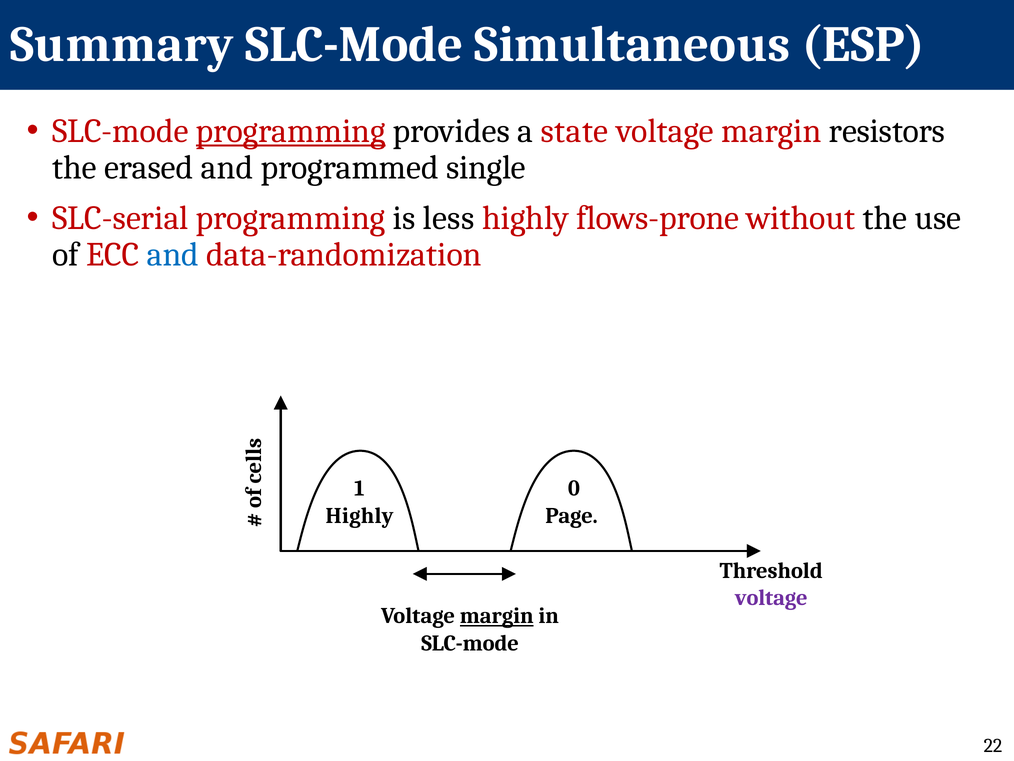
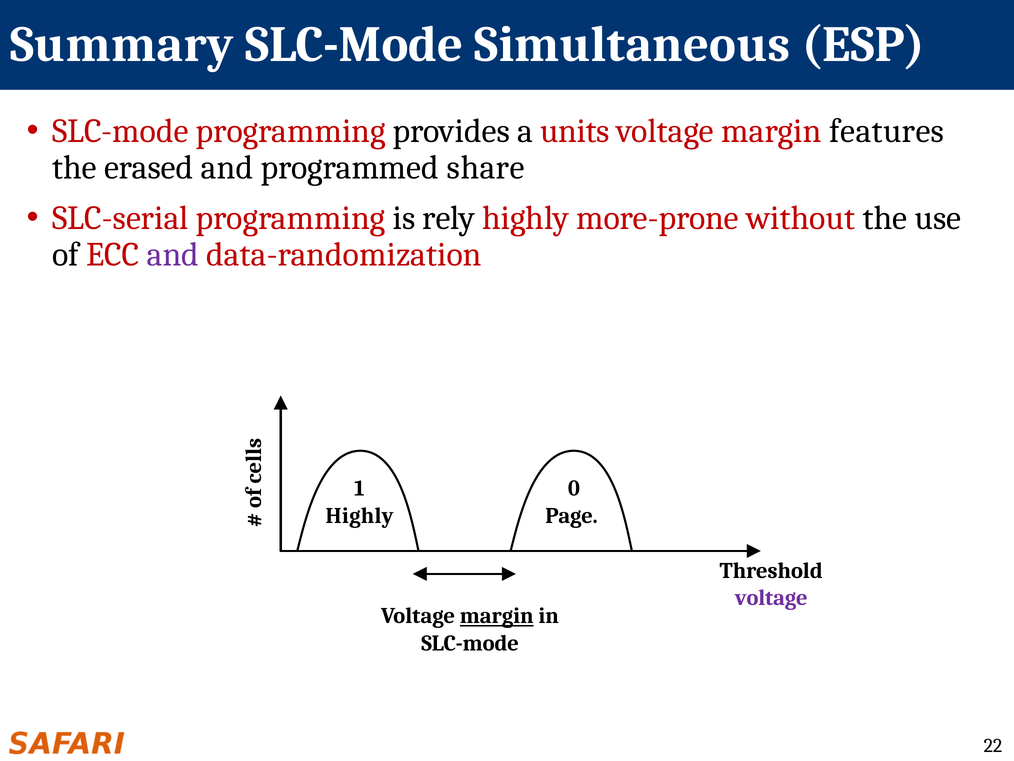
programming underline: present -> none (291, 131)
state: state -> units (575, 131)
resistors: resistors -> features (887, 131)
single: single -> share (486, 167)
less: less -> rely (449, 218)
flows-prone: flows-prone -> more-prone (658, 218)
and colour: blue -> purple (173, 254)
